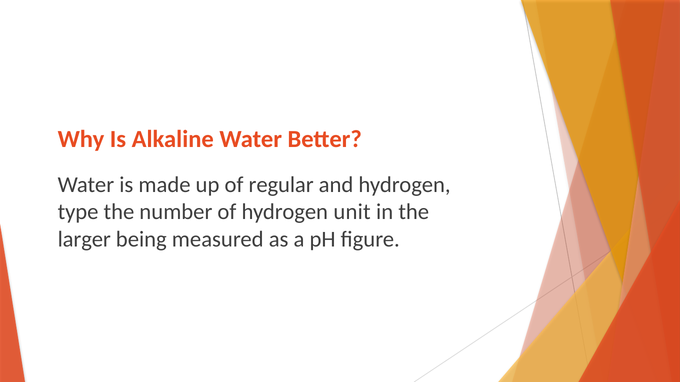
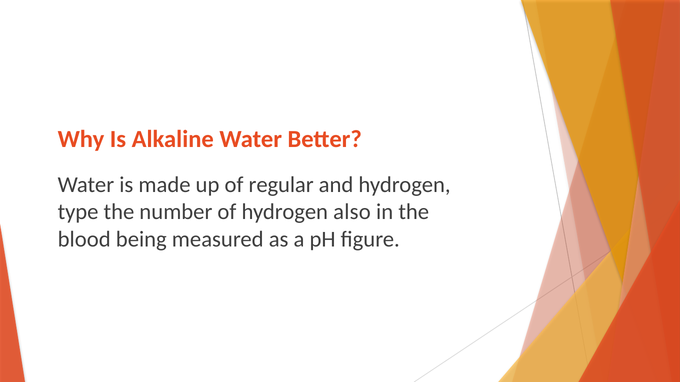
unit: unit -> also (352, 212)
larger: larger -> blood (84, 239)
